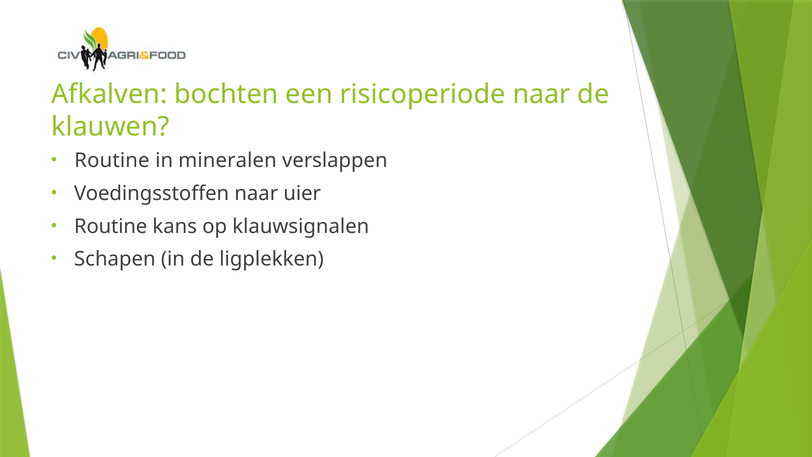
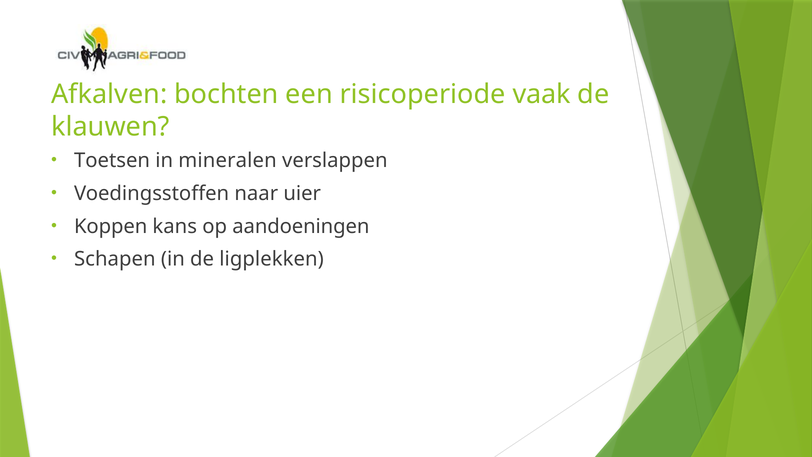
risicoperiode naar: naar -> vaak (542, 94)
Routine: Routine -> Toetsen (112, 161)
Routine: Routine -> Koppen (111, 226)
klauwsignalen: klauwsignalen -> aandoeningen (301, 226)
